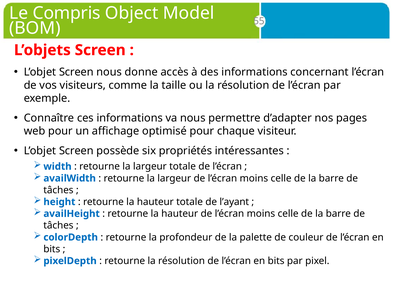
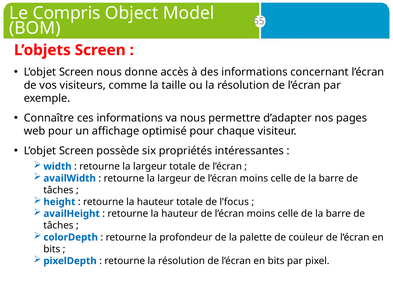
l’ayant: l’ayant -> l’focus (234, 202)
